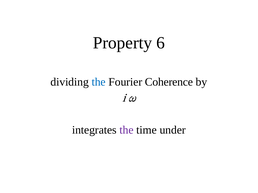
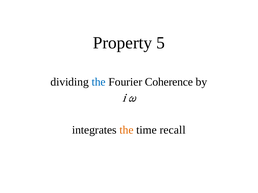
6: 6 -> 5 (161, 43)
the colour: purple -> orange (127, 130)
under: under -> recall (173, 130)
